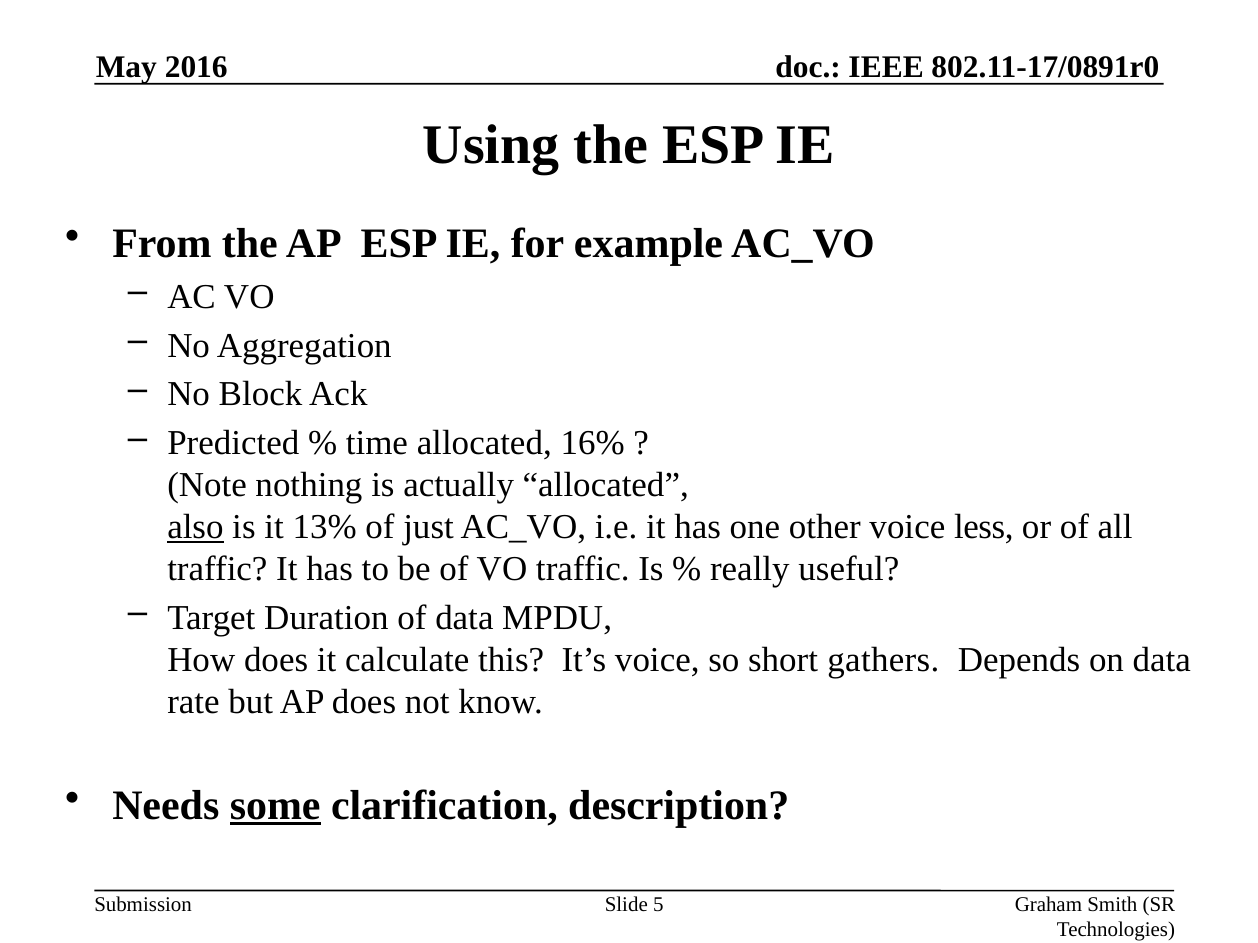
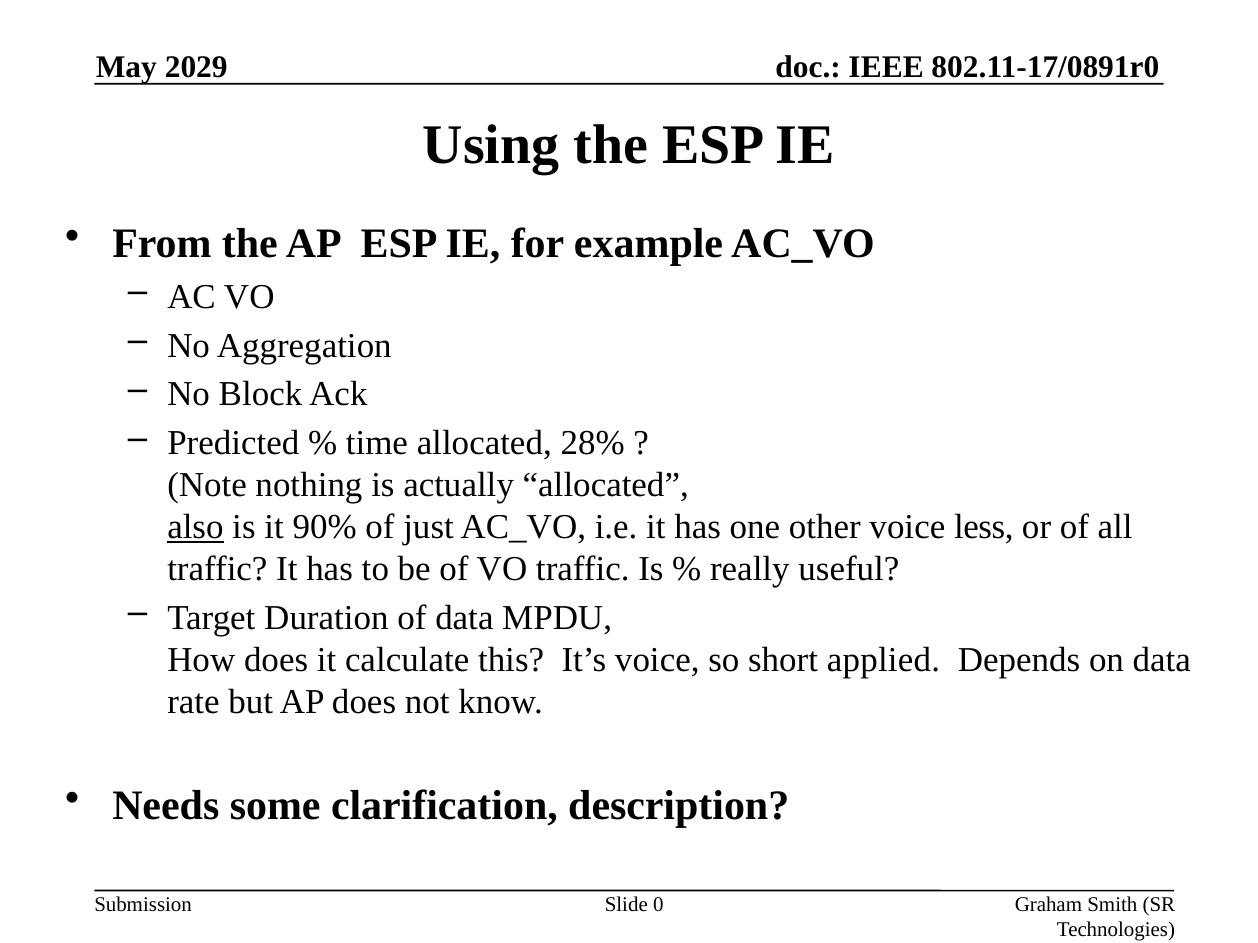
2016: 2016 -> 2029 (196, 67)
16%: 16% -> 28% (593, 444)
13%: 13% -> 90% (325, 527)
gathers: gathers -> applied (883, 660)
some underline: present -> none (275, 806)
5: 5 -> 0 (658, 905)
